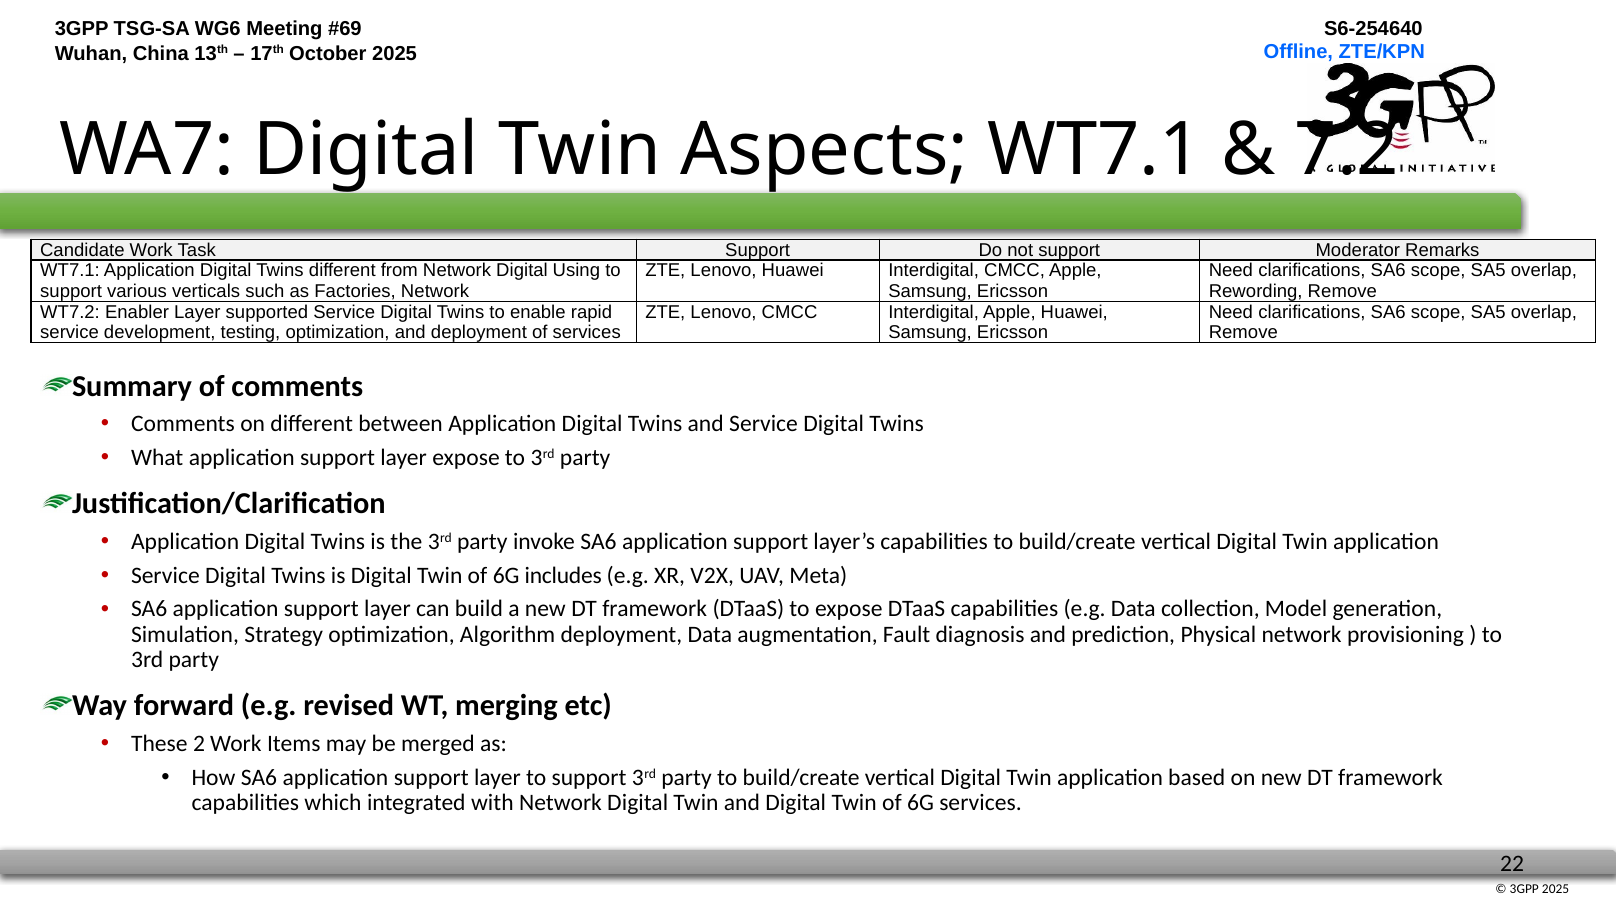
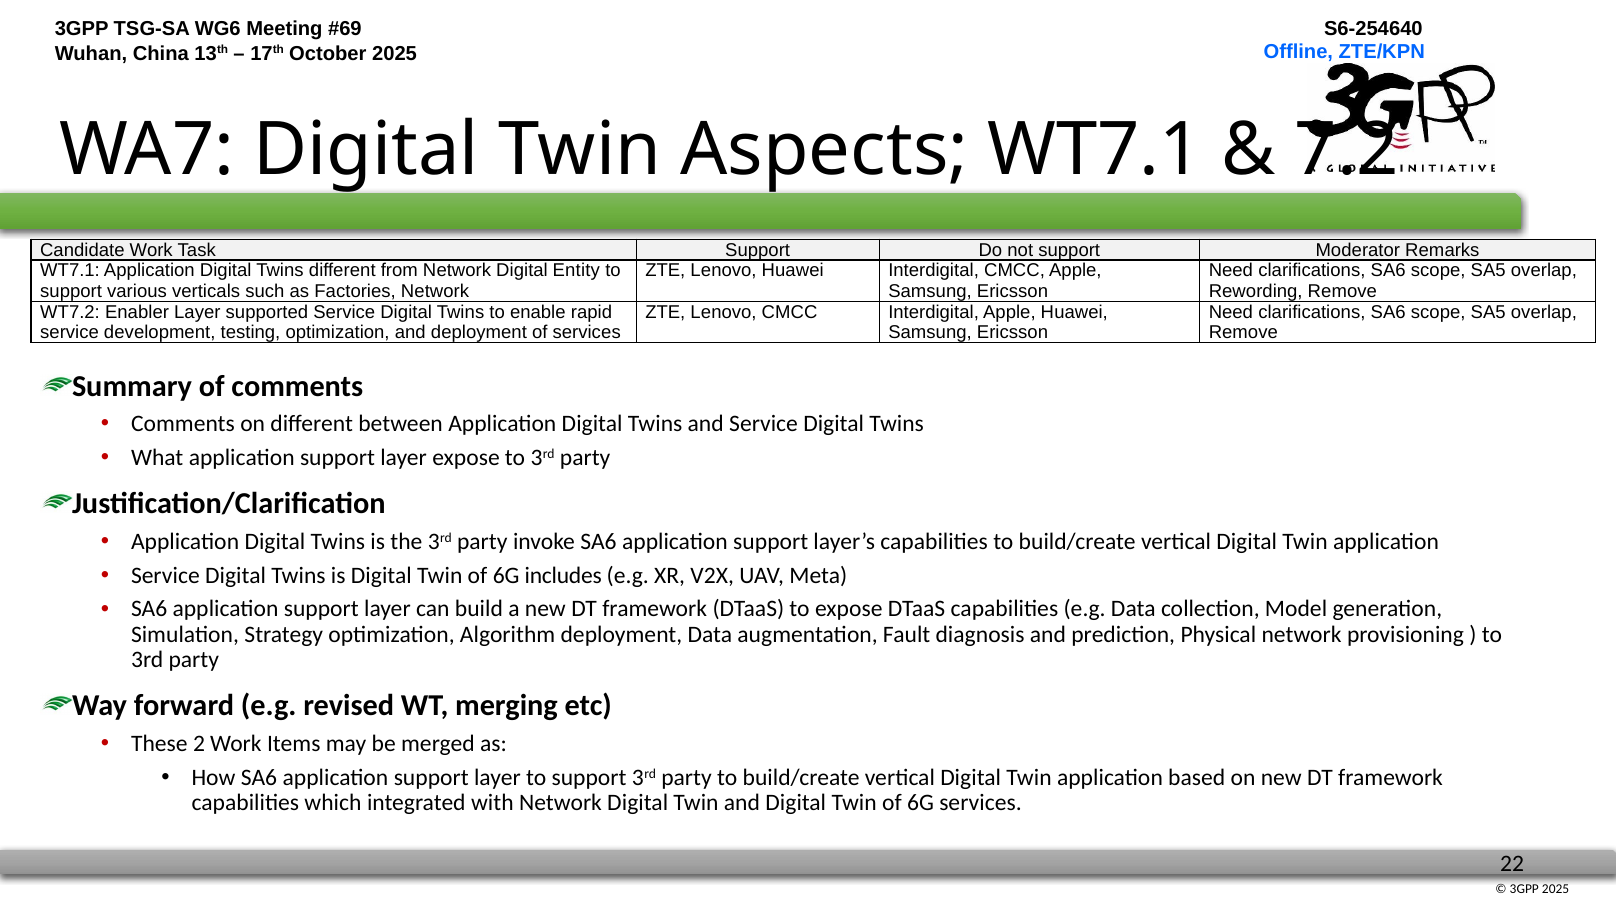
Using: Using -> Entity (576, 271)
